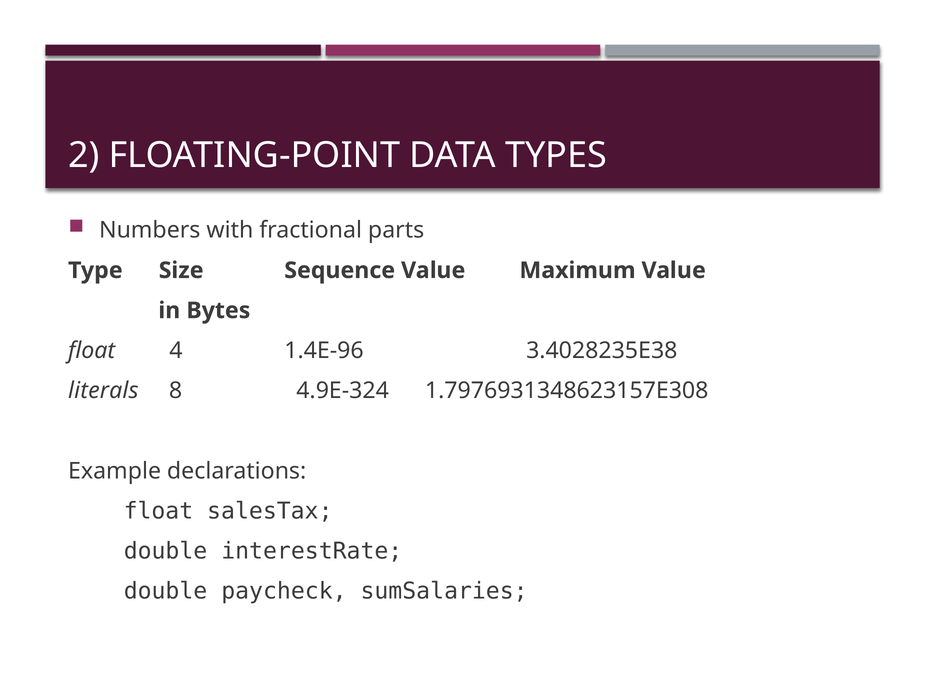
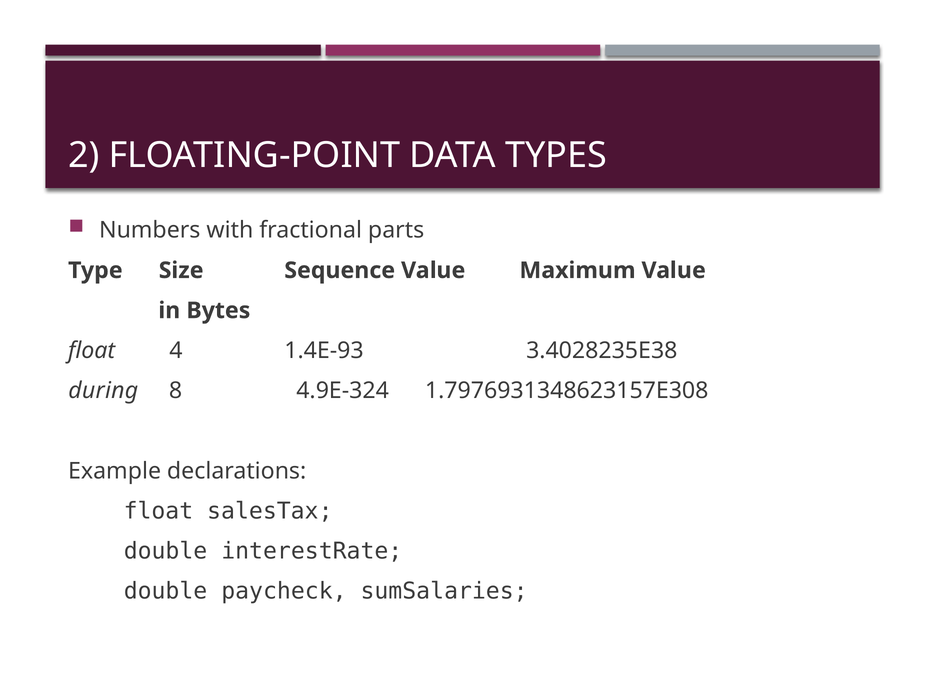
1.4E-96: 1.4E-96 -> 1.4E-93 (324, 351)
literals: literals -> during (103, 391)
